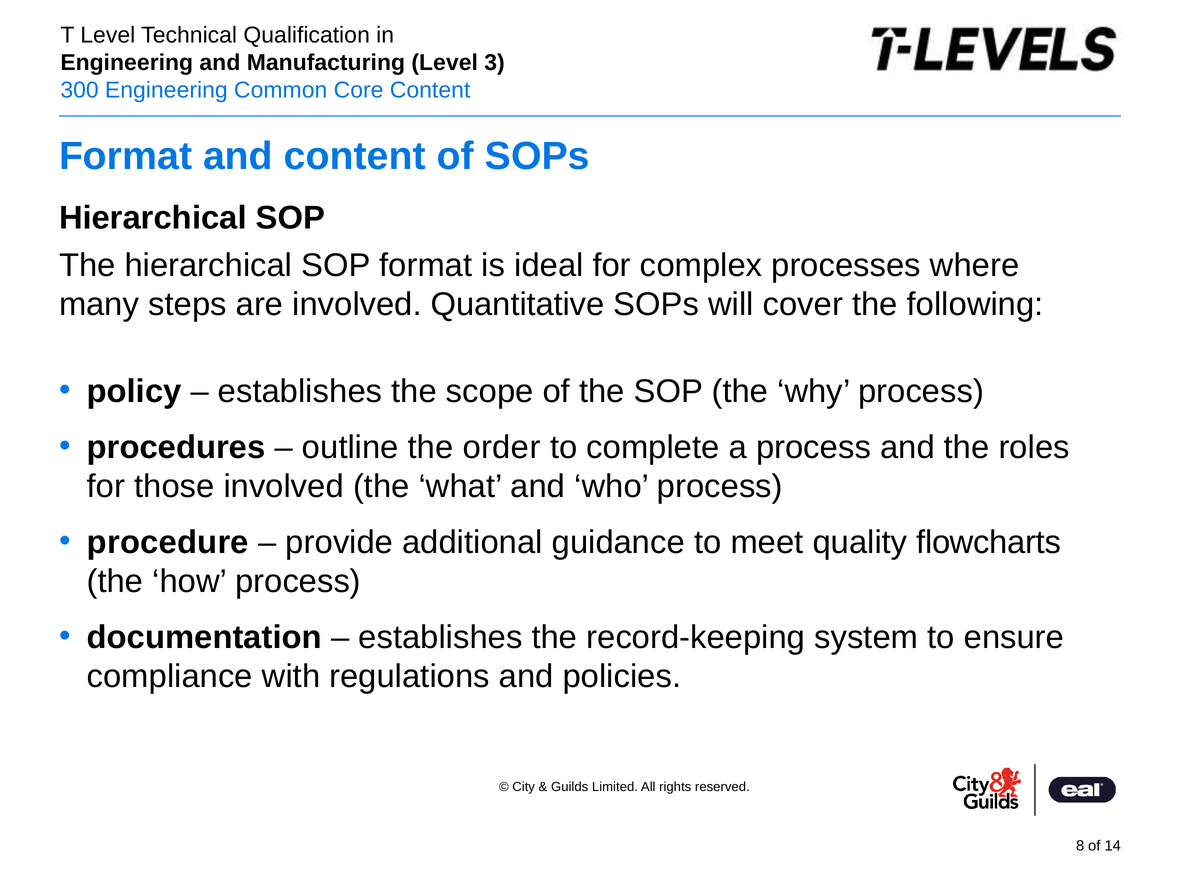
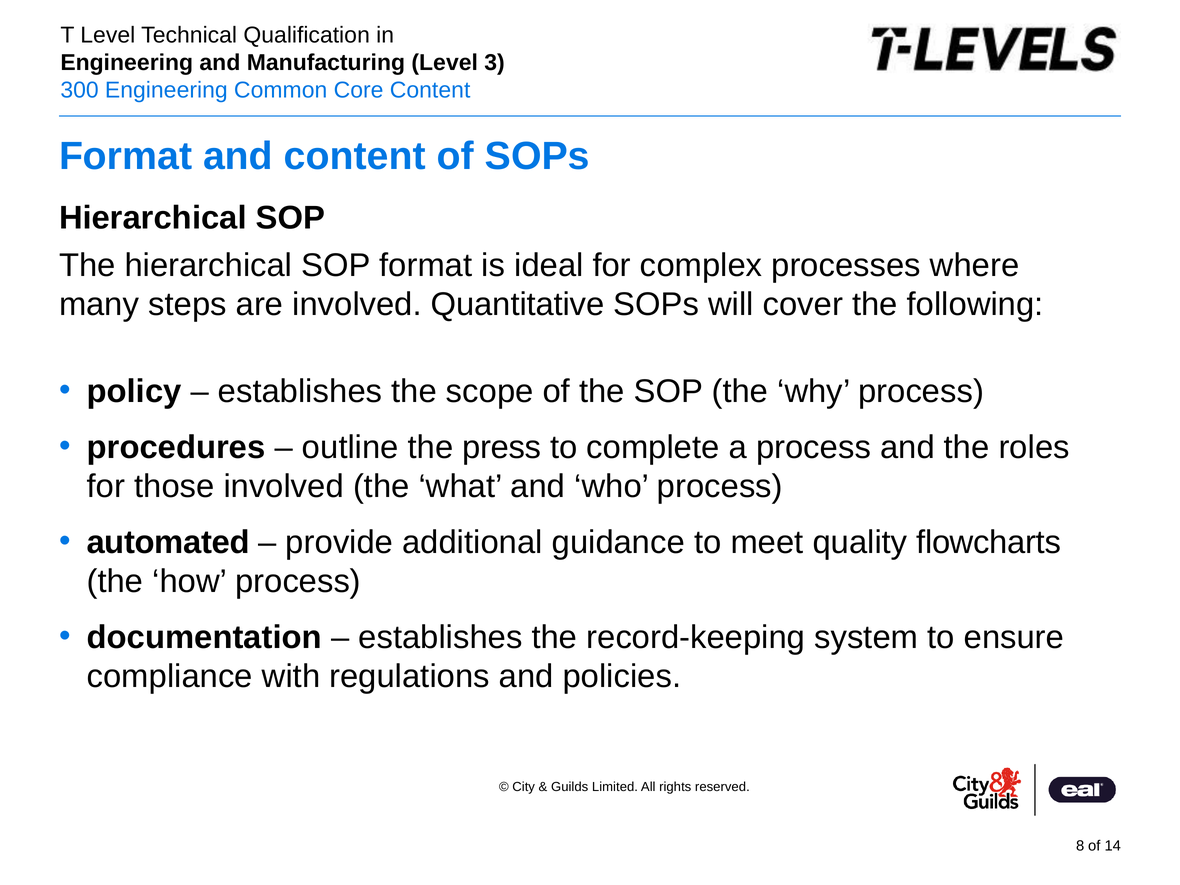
order: order -> press (502, 447)
procedure: procedure -> automated (168, 542)
